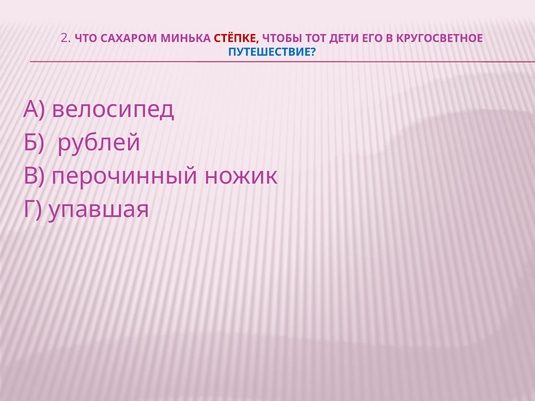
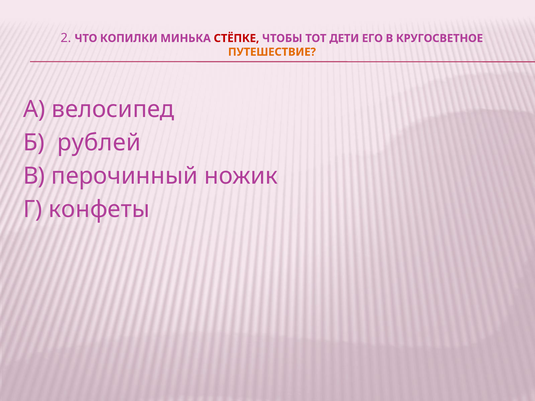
САХАРОМ: САХАРОМ -> КОПИЛКИ (129, 38)
ПУТЕШЕСТВИЕ colour: blue -> orange (272, 52)
упавшая: упавшая -> конфеты (99, 209)
